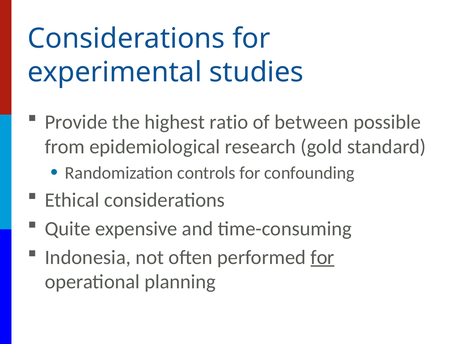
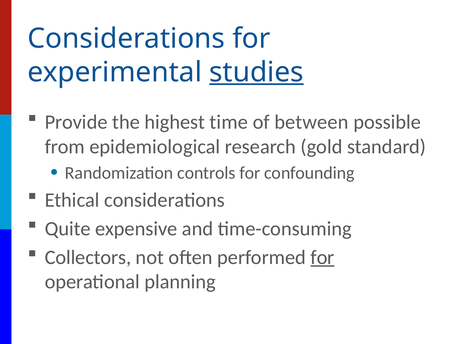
studies underline: none -> present (256, 72)
ratio: ratio -> time (229, 122)
Indonesia: Indonesia -> Collectors (88, 257)
